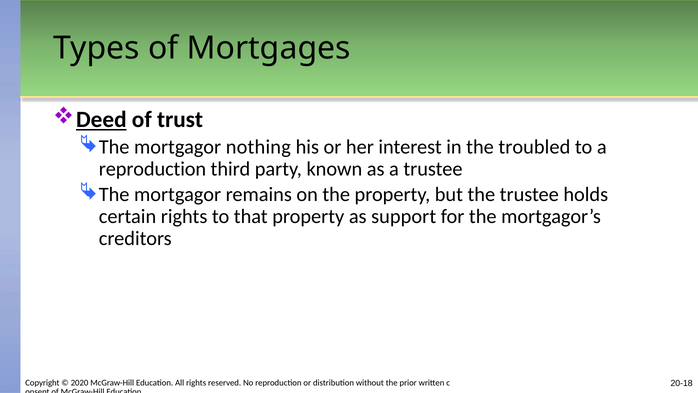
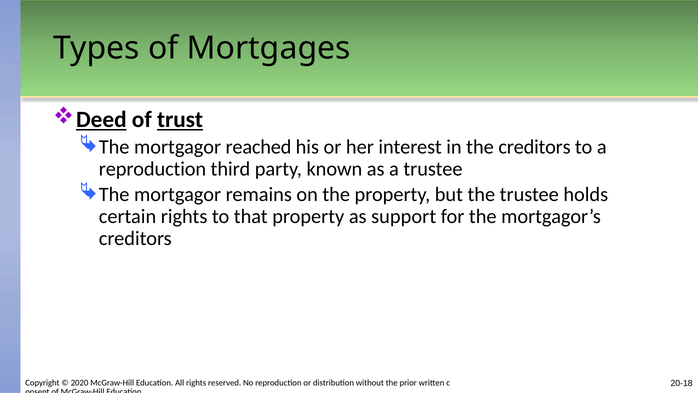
trust underline: none -> present (180, 120)
nothing: nothing -> reached (259, 147)
the troubled: troubled -> creditors (535, 147)
